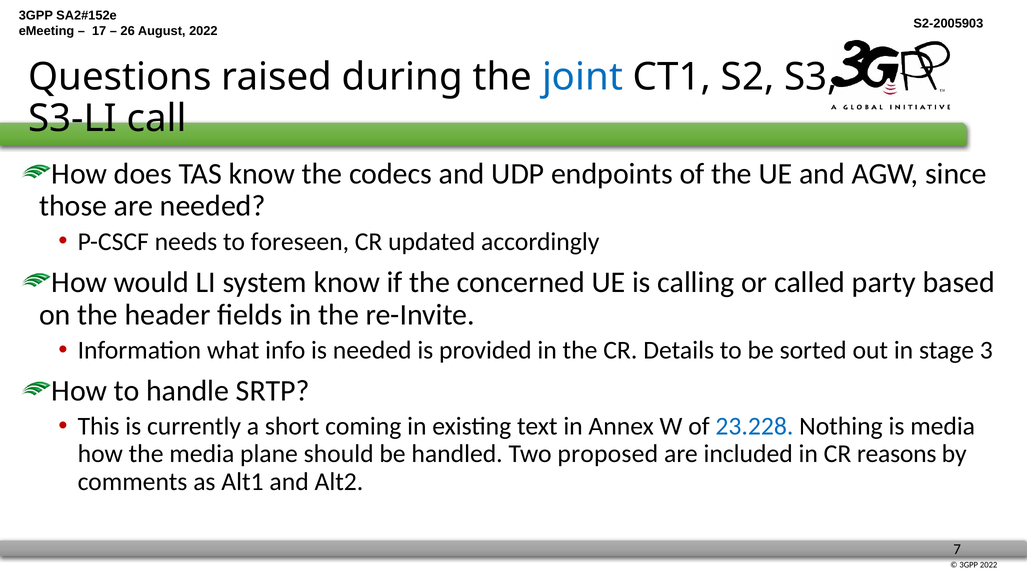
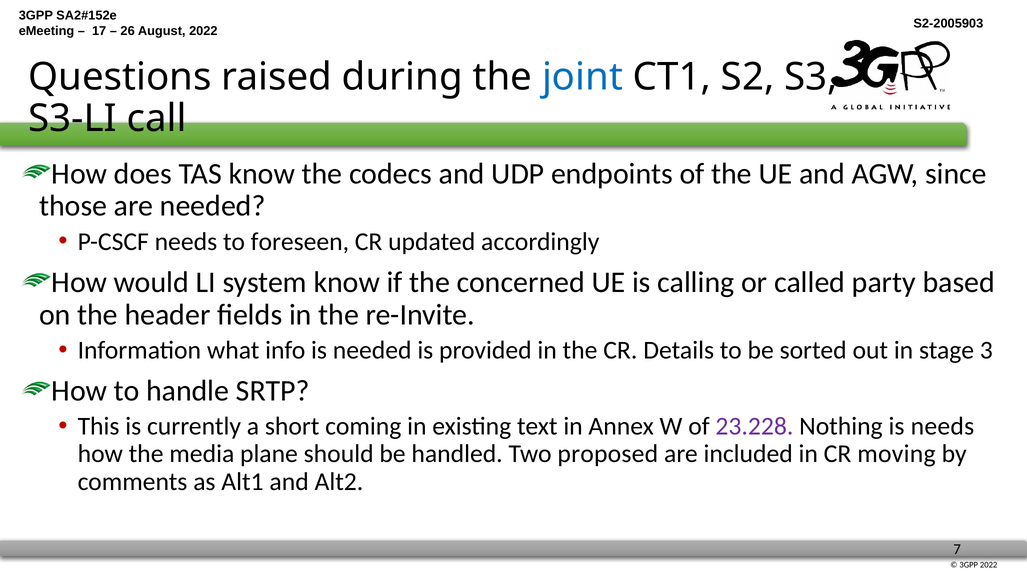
23.228 colour: blue -> purple (754, 426)
is media: media -> needs (942, 426)
reasons: reasons -> moving (896, 454)
